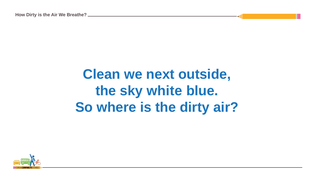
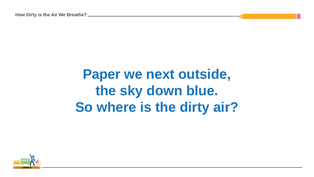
Clean: Clean -> Paper (102, 74)
white: white -> down (165, 91)
